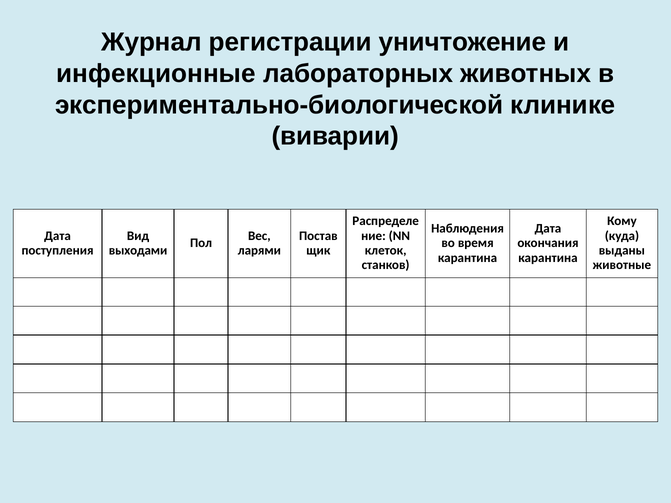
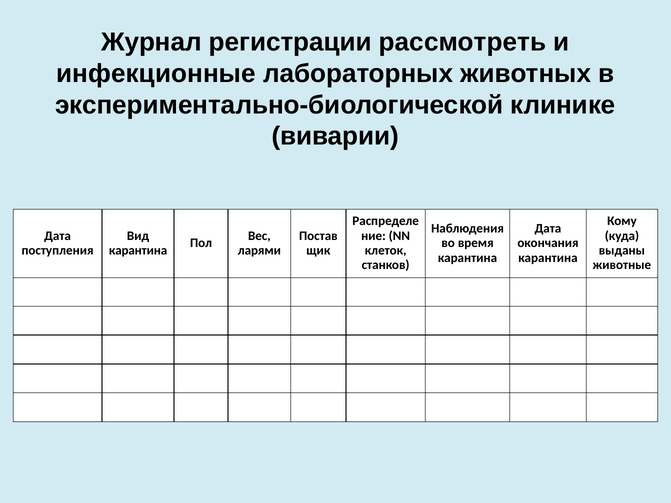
уничтожение: уничтожение -> рассмотреть (463, 42)
выходами: выходами -> карантина (138, 251)
